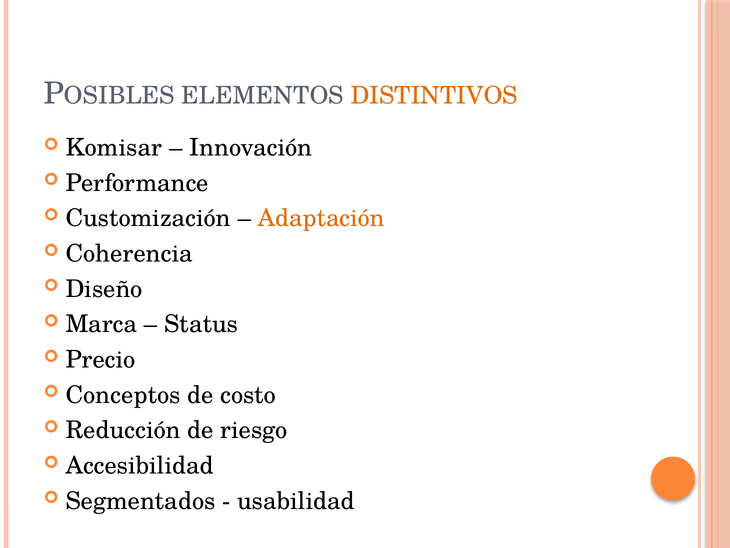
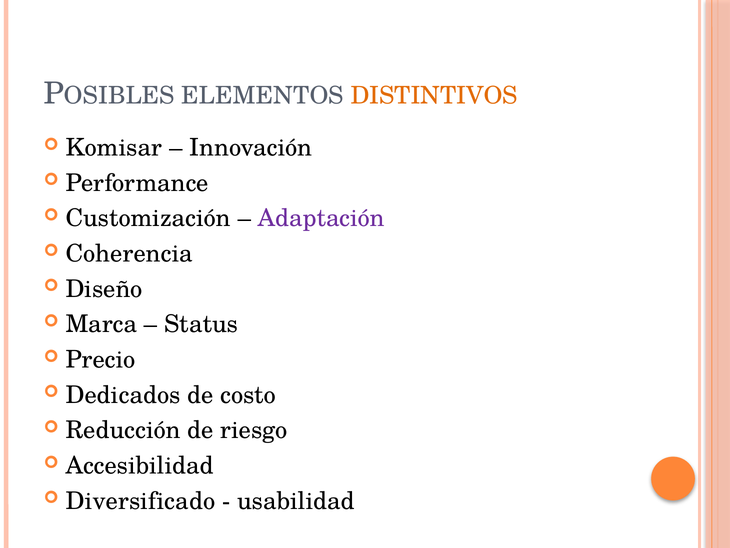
Adaptación colour: orange -> purple (321, 218)
Conceptos: Conceptos -> Dedicados (123, 395)
Segmentados: Segmentados -> Diversificado (140, 501)
